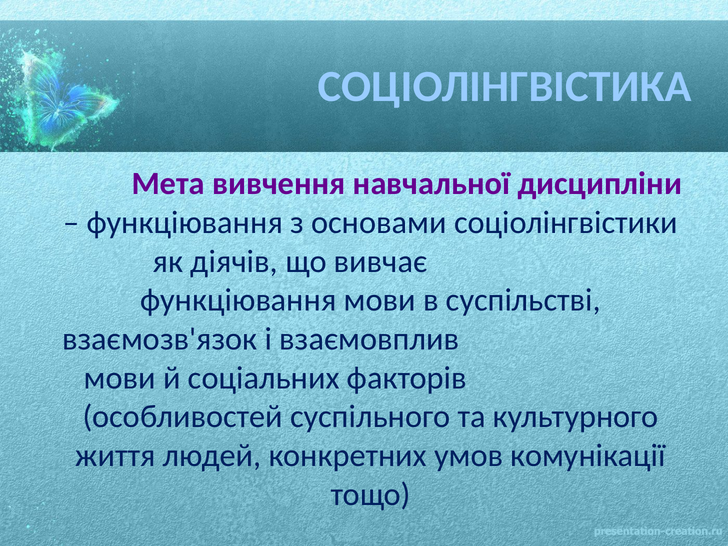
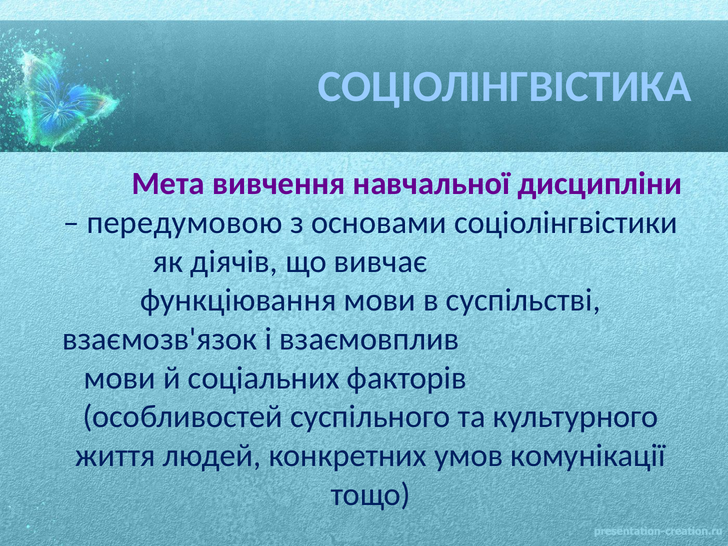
функціювання: функціювання -> передумовою (185, 223)
